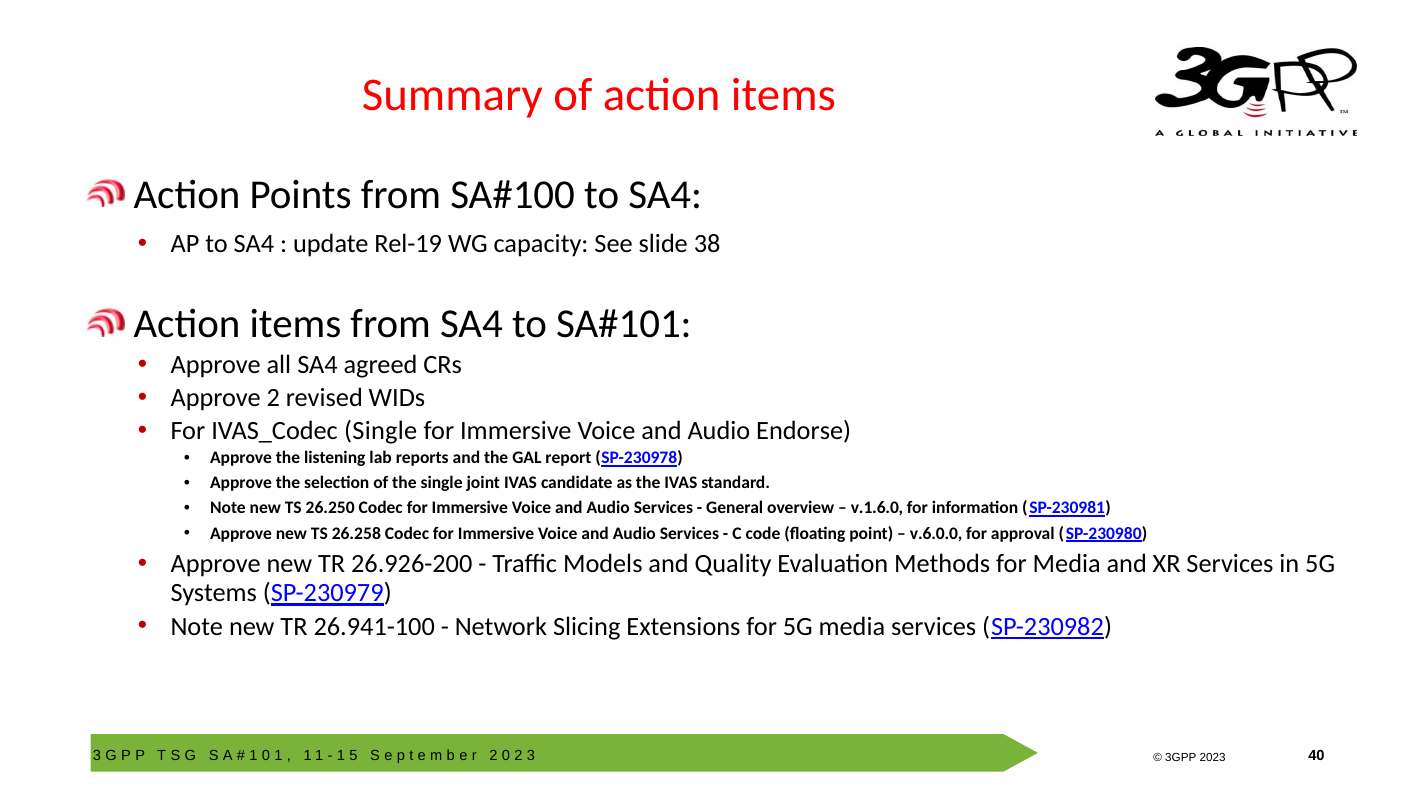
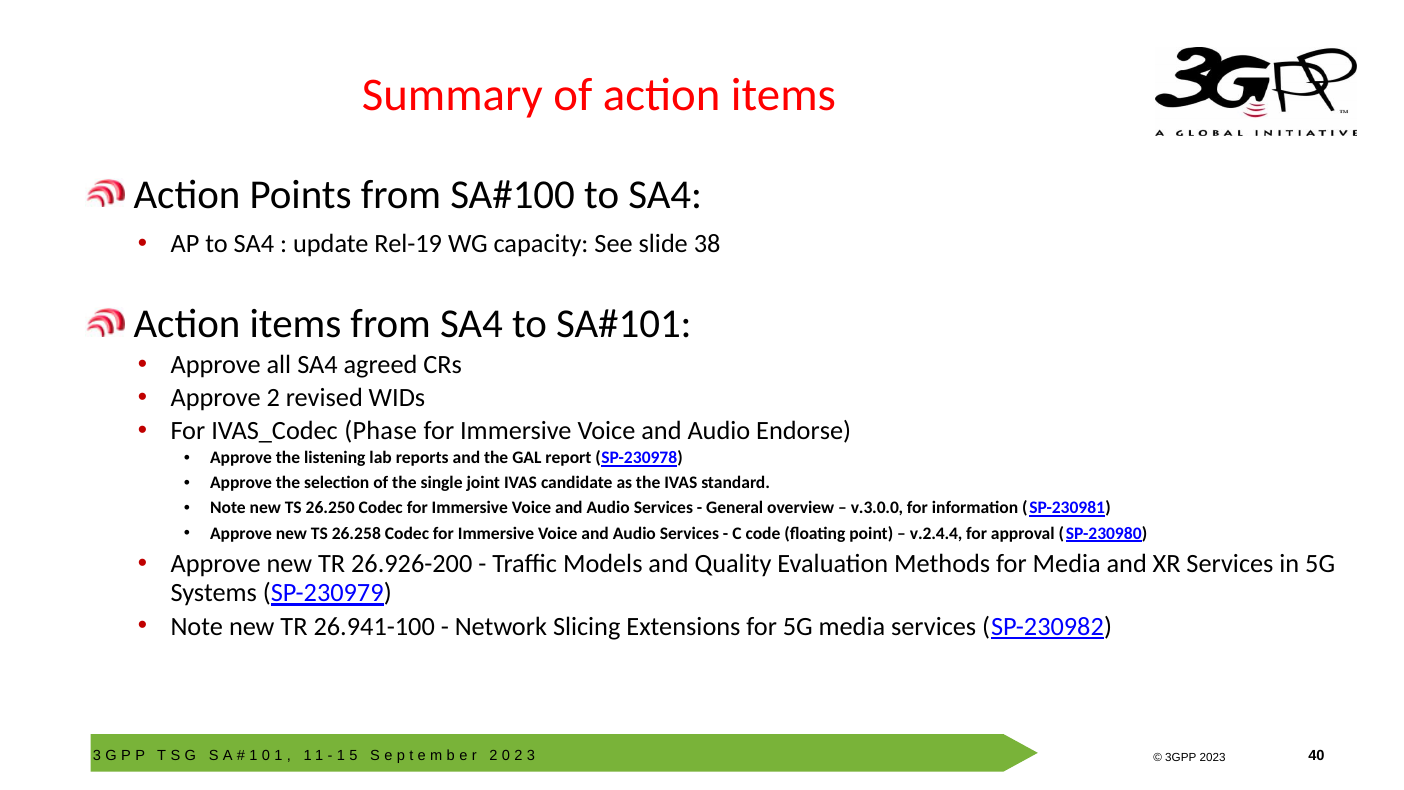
IVAS_Codec Single: Single -> Phase (381, 431)
v.1.6.0: v.1.6.0 -> v.3.0.0 (877, 508)
v.6.0.0: v.6.0.0 -> v.2.4.4 (936, 533)
